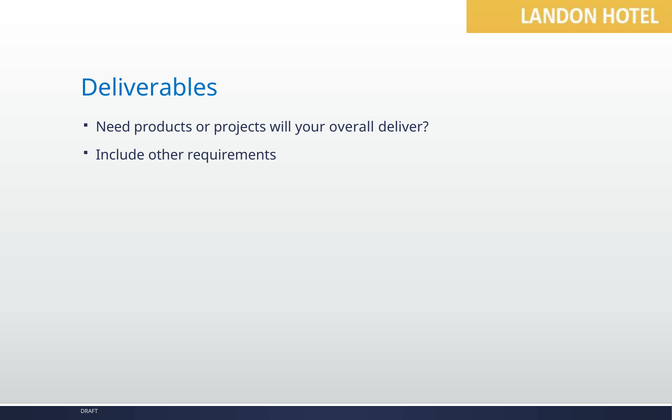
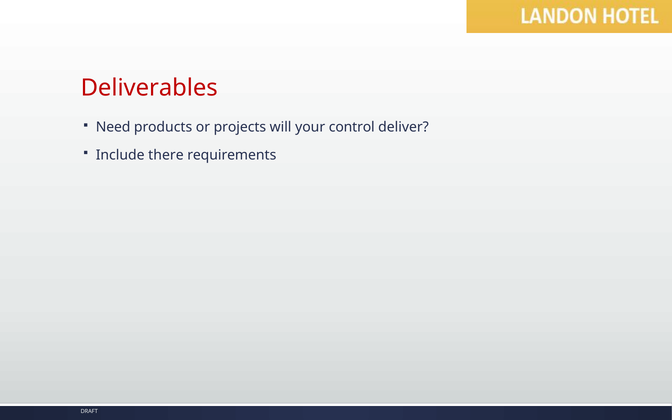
Deliverables colour: blue -> red (149, 88)
overall: overall -> control (352, 127)
other: other -> there (166, 155)
